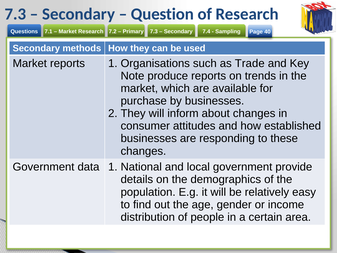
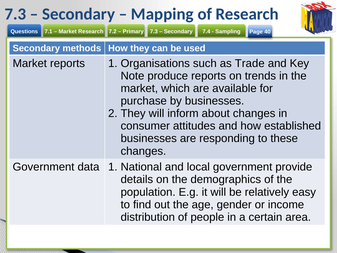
Question: Question -> Mapping (162, 14)
